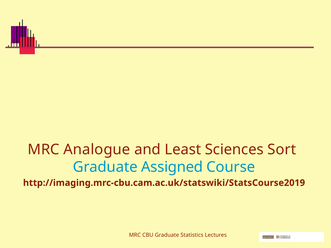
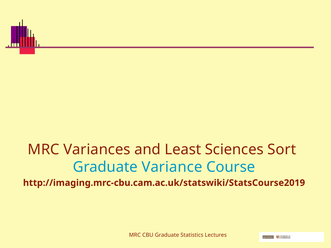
Analogue: Analogue -> Variances (97, 150)
Assigned: Assigned -> Variance (172, 167)
